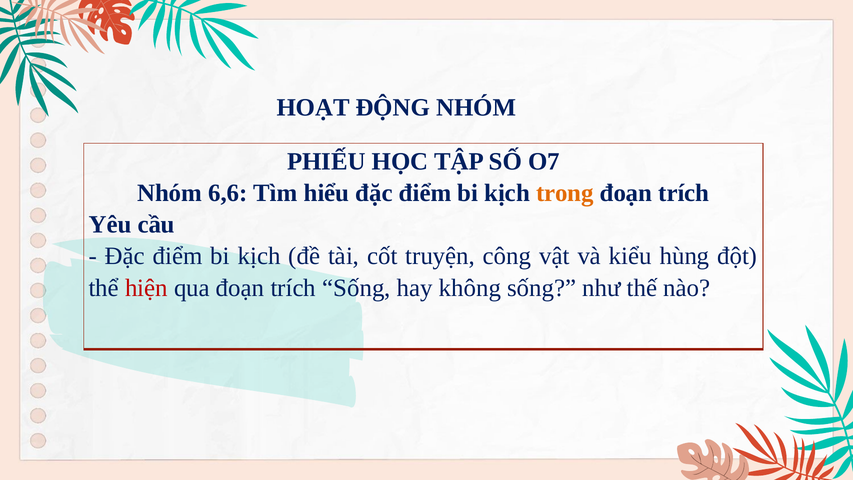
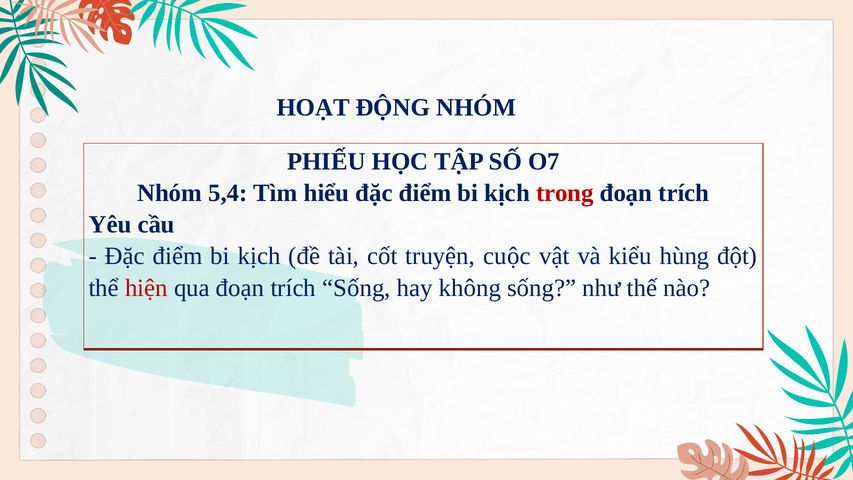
6,6: 6,6 -> 5,4 (228, 193)
trong colour: orange -> red (565, 193)
công: công -> cuộc (507, 256)
